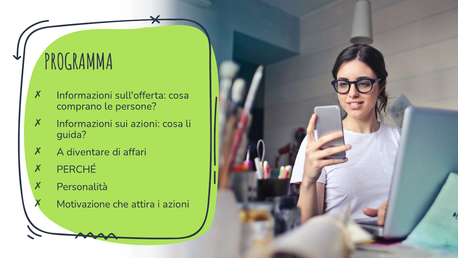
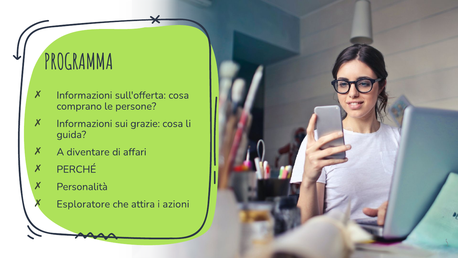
sui azioni: azioni -> grazie (145, 123)
Motivazione: Motivazione -> Esploratore (83, 204)
